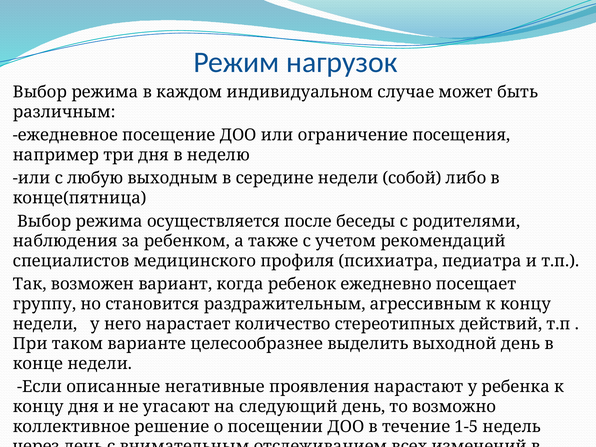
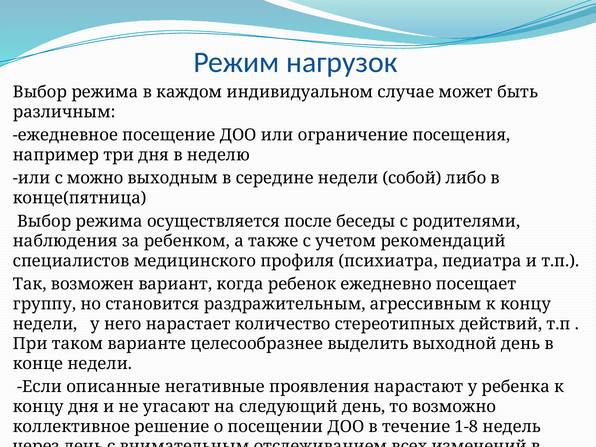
любую: любую -> можно (95, 178)
1-5: 1-5 -> 1-8 (466, 427)
